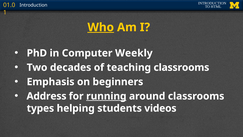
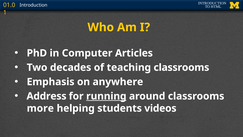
Who underline: present -> none (101, 27)
Weekly: Weekly -> Articles (134, 53)
beginners: beginners -> anywhere (118, 82)
types: types -> more (40, 108)
